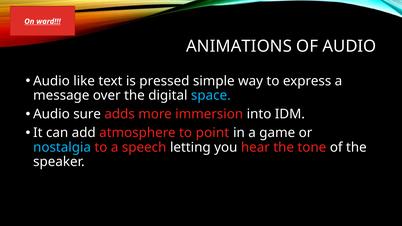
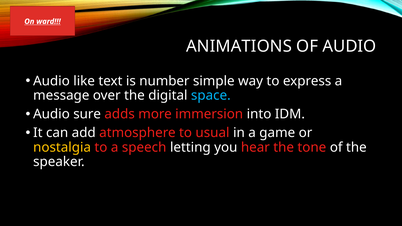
pressed: pressed -> number (164, 81)
point: point -> usual (213, 133)
nostalgia colour: light blue -> yellow (62, 147)
